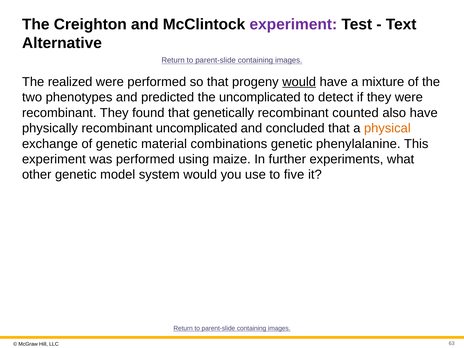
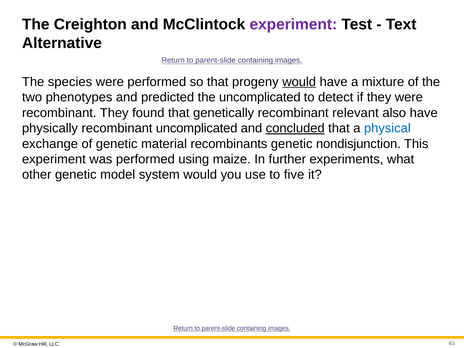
realized: realized -> species (70, 82)
counted: counted -> relevant (356, 113)
concluded underline: none -> present (295, 128)
physical colour: orange -> blue (387, 128)
combinations: combinations -> recombinants (229, 144)
phenylalanine: phenylalanine -> nondisjunction (358, 144)
